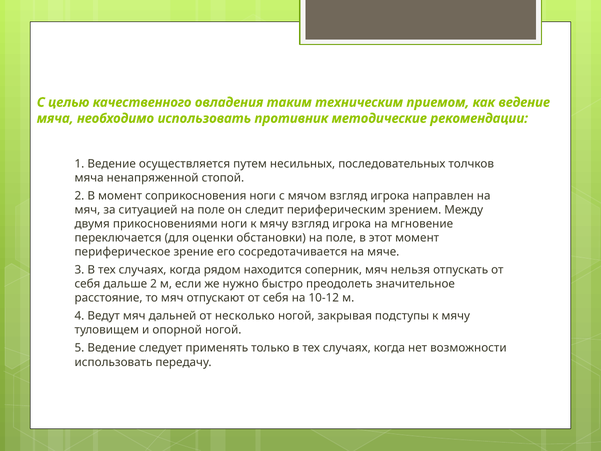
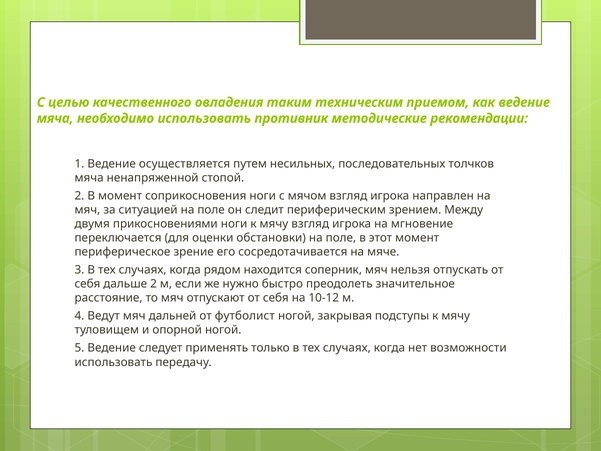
несколько: несколько -> футболист (245, 316)
